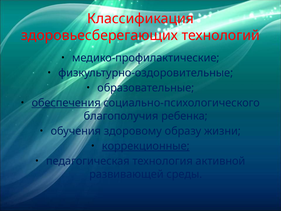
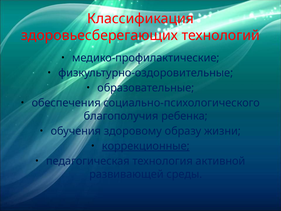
обеспечения underline: present -> none (66, 103)
